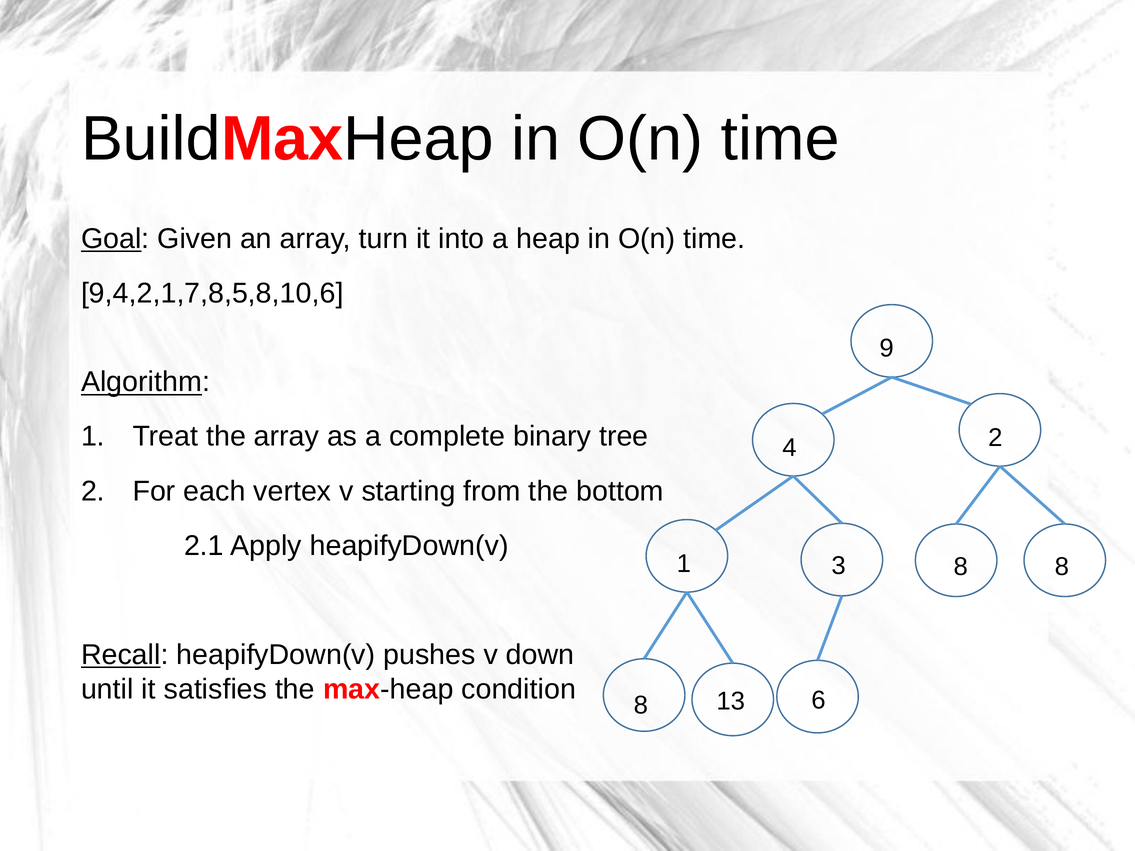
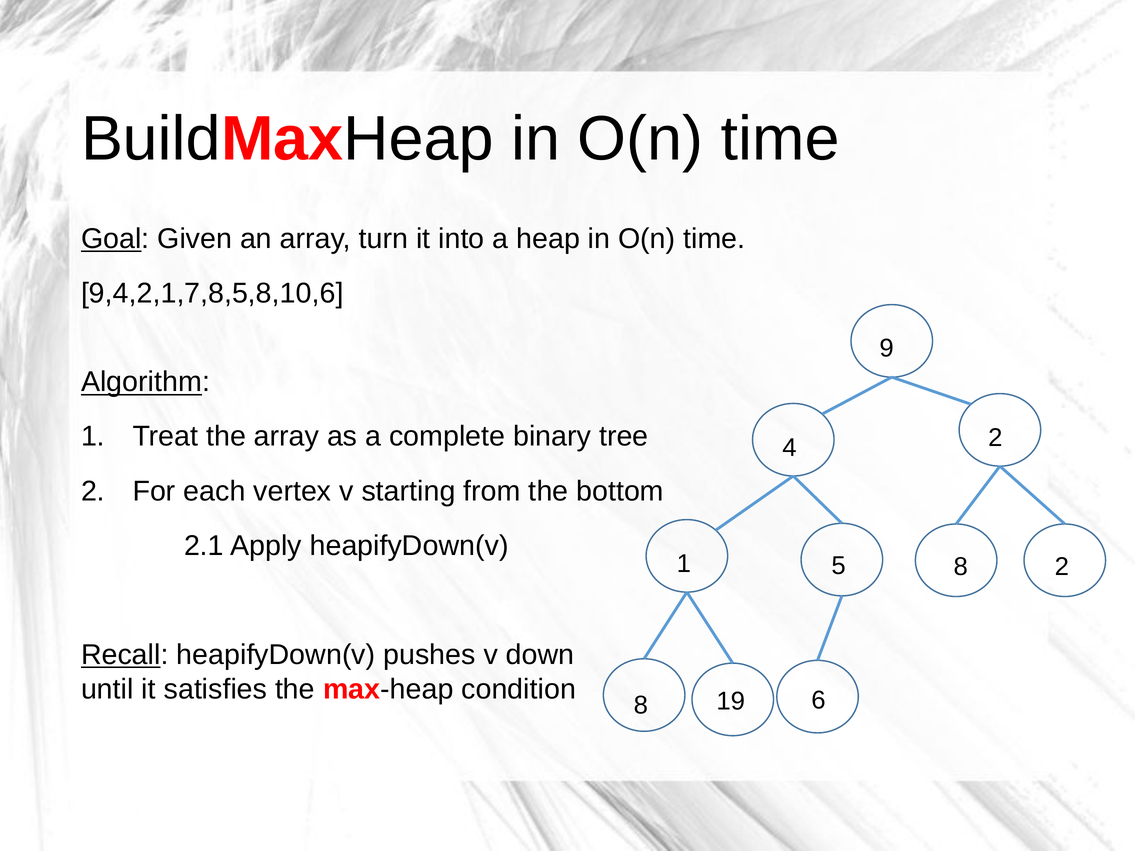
3: 3 -> 5 (839, 566)
8: 8 -> 2 (1062, 567)
13: 13 -> 19 (731, 701)
